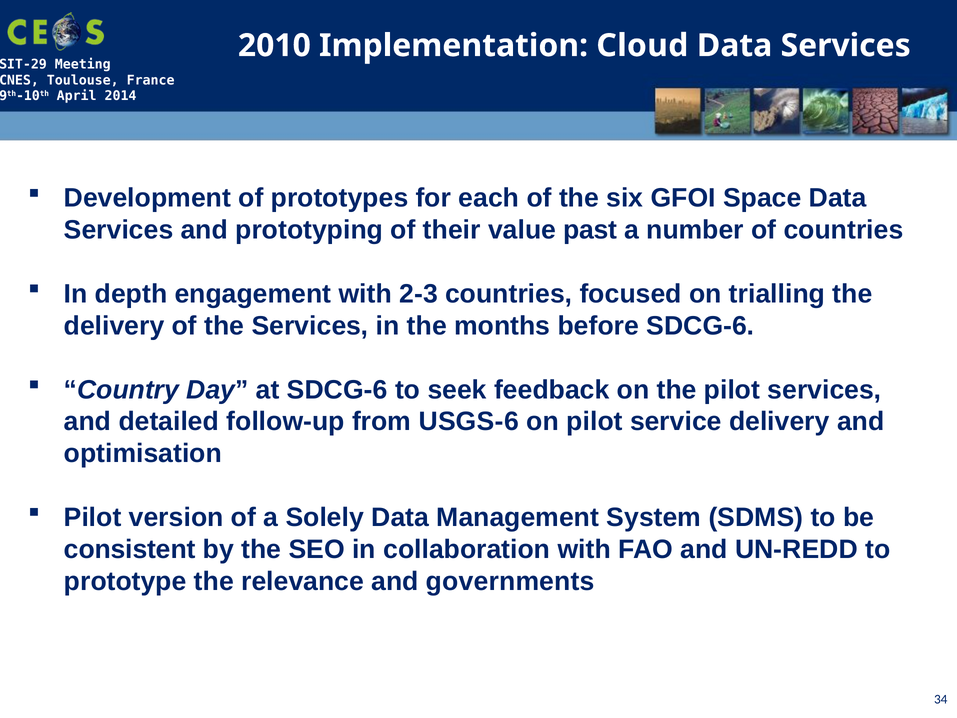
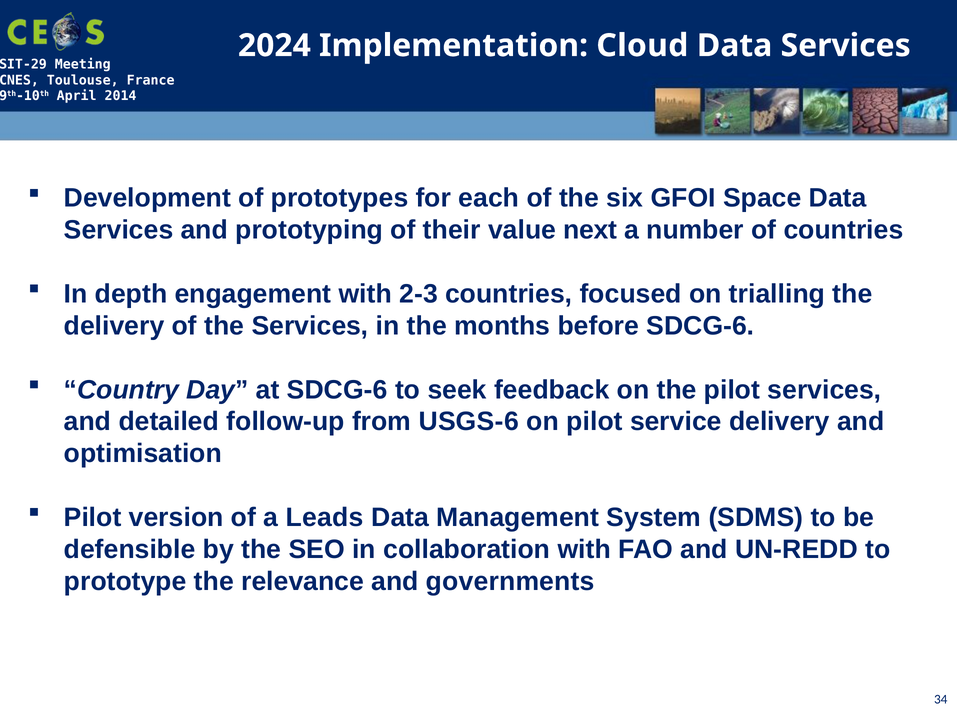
2010: 2010 -> 2024 (274, 46)
past: past -> next (590, 230)
Solely: Solely -> Leads (325, 517)
consistent: consistent -> defensible (130, 549)
